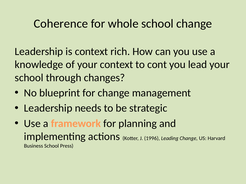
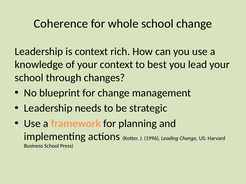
cont: cont -> best (157, 65)
